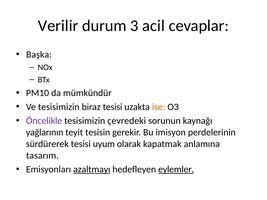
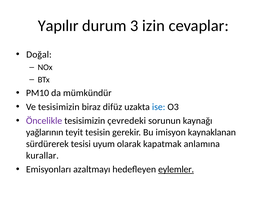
Verilir: Verilir -> Yapılır (58, 26)
acil: acil -> izin (154, 26)
Başka: Başka -> Doğal (39, 55)
biraz tesisi: tesisi -> difüz (112, 107)
ise colour: orange -> blue (159, 107)
perdelerinin: perdelerinin -> kaynaklanan (212, 133)
tasarım: tasarım -> kurallar (42, 156)
azaltmayı underline: present -> none (92, 170)
